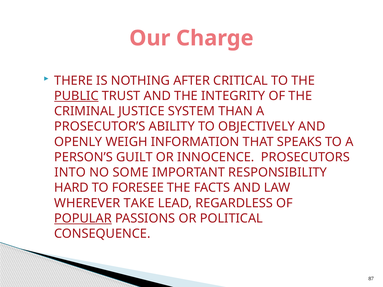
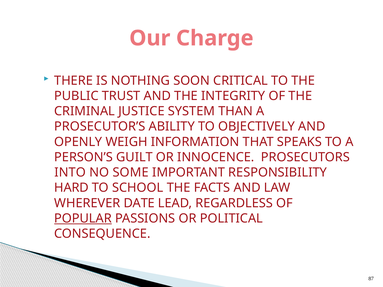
AFTER: AFTER -> SOON (192, 81)
PUBLIC underline: present -> none (76, 96)
FORESEE: FORESEE -> SCHOOL (138, 188)
TAKE: TAKE -> DATE (139, 203)
